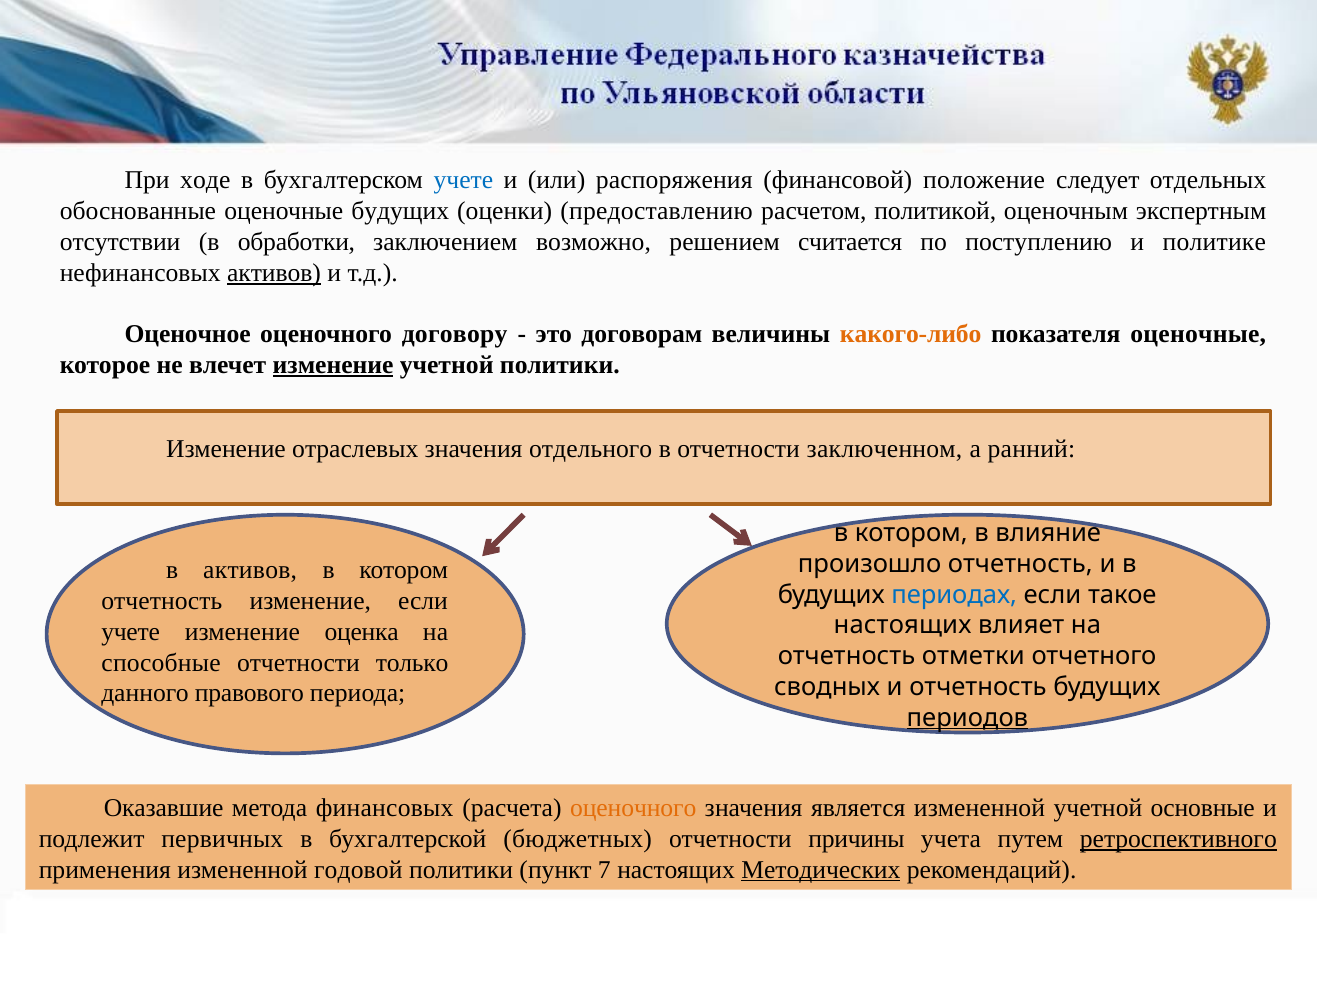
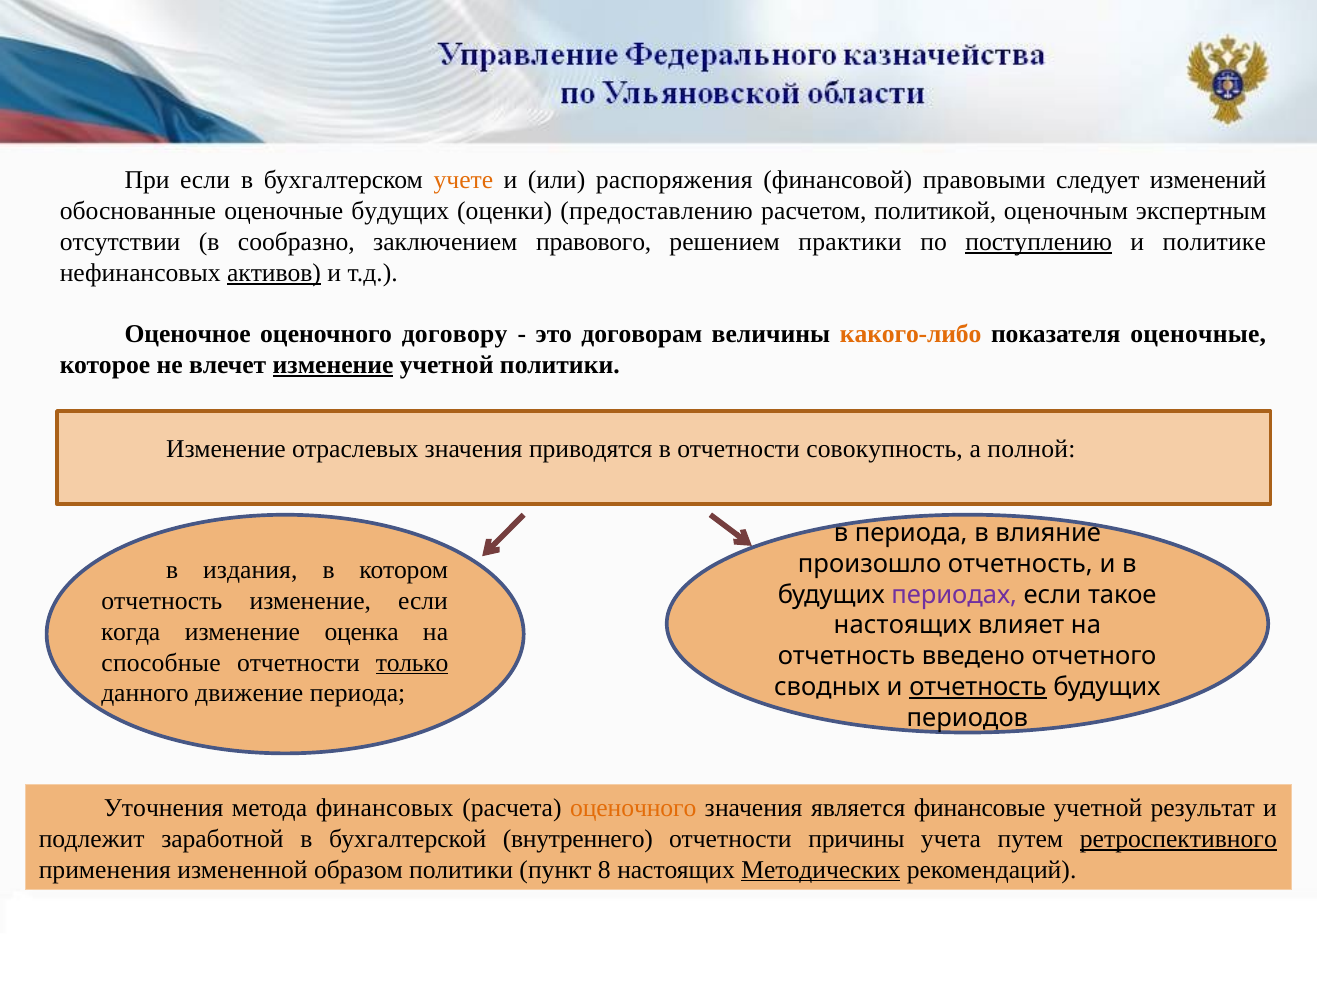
При ходе: ходе -> если (205, 180)
учете colour: blue -> orange (463, 180)
положение: положение -> правовыми (984, 180)
отдельных: отдельных -> изменений (1208, 180)
обработки: обработки -> сообразно (296, 242)
возможно: возможно -> правового (594, 242)
считается: считается -> практики (850, 242)
поступлению underline: none -> present (1039, 242)
отдельного: отдельного -> приводятся (591, 449)
заключенном: заключенном -> совокупность (885, 449)
ранний: ранний -> полной (1031, 449)
котором: котором -> периода (911, 533)
в активов: активов -> издания (250, 570)
периодах colour: blue -> purple (954, 594)
учете: учете -> когда (131, 632)
отметки: отметки -> введено (973, 656)
только underline: none -> present (412, 662)
отчетность underline: none -> present (978, 687)
правового: правового -> движение (249, 693)
периодов underline: present -> none (967, 717)
Оказавшие: Оказавшие -> Уточнения (164, 808)
является измененной: измененной -> финансовые (980, 808)
основные: основные -> результат (1203, 808)
первичных: первичных -> заработной (222, 839)
бюджетных: бюджетных -> внутреннего (578, 839)
годовой: годовой -> образом (358, 869)
7: 7 -> 8 (604, 869)
